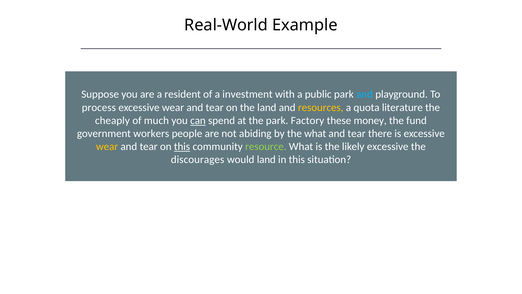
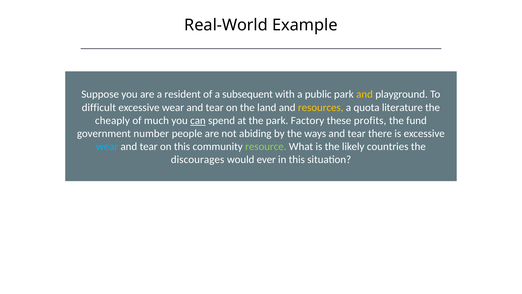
investment: investment -> subsequent (248, 94)
and colour: light blue -> yellow (365, 94)
process: process -> difficult (99, 107)
money: money -> profits (370, 120)
workers: workers -> number (151, 133)
the what: what -> ways (315, 133)
wear colour: yellow -> light blue (107, 146)
this underline: present -> none (182, 146)
likely excessive: excessive -> countries (388, 146)
would land: land -> ever (266, 160)
